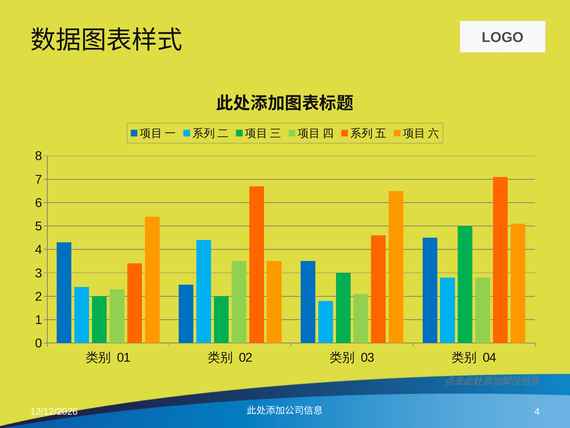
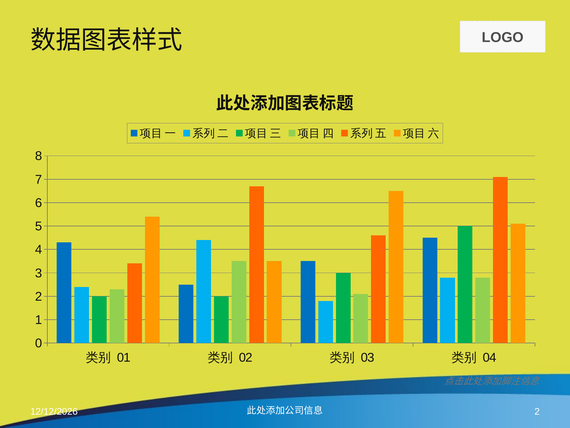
4: 4 -> 2 (537, 411)
